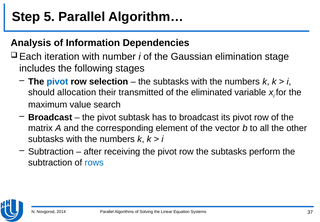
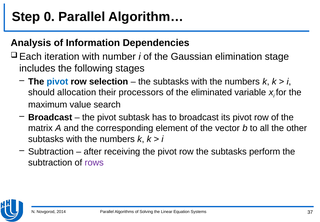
5: 5 -> 0 (49, 17)
transmitted: transmitted -> processors (141, 92)
rows colour: blue -> purple (94, 162)
